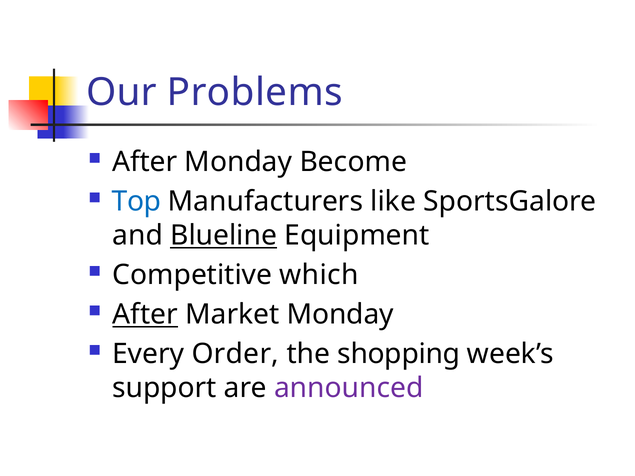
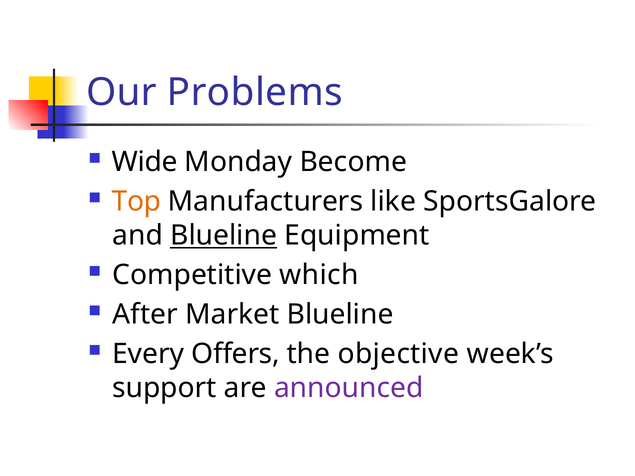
After: After -> Wide (145, 162)
Top colour: blue -> orange (137, 202)
After underline: present -> none (145, 315)
Market Monday: Monday -> Blueline (340, 315)
Order: Order -> Offers (236, 354)
shopping: shopping -> objective (398, 354)
